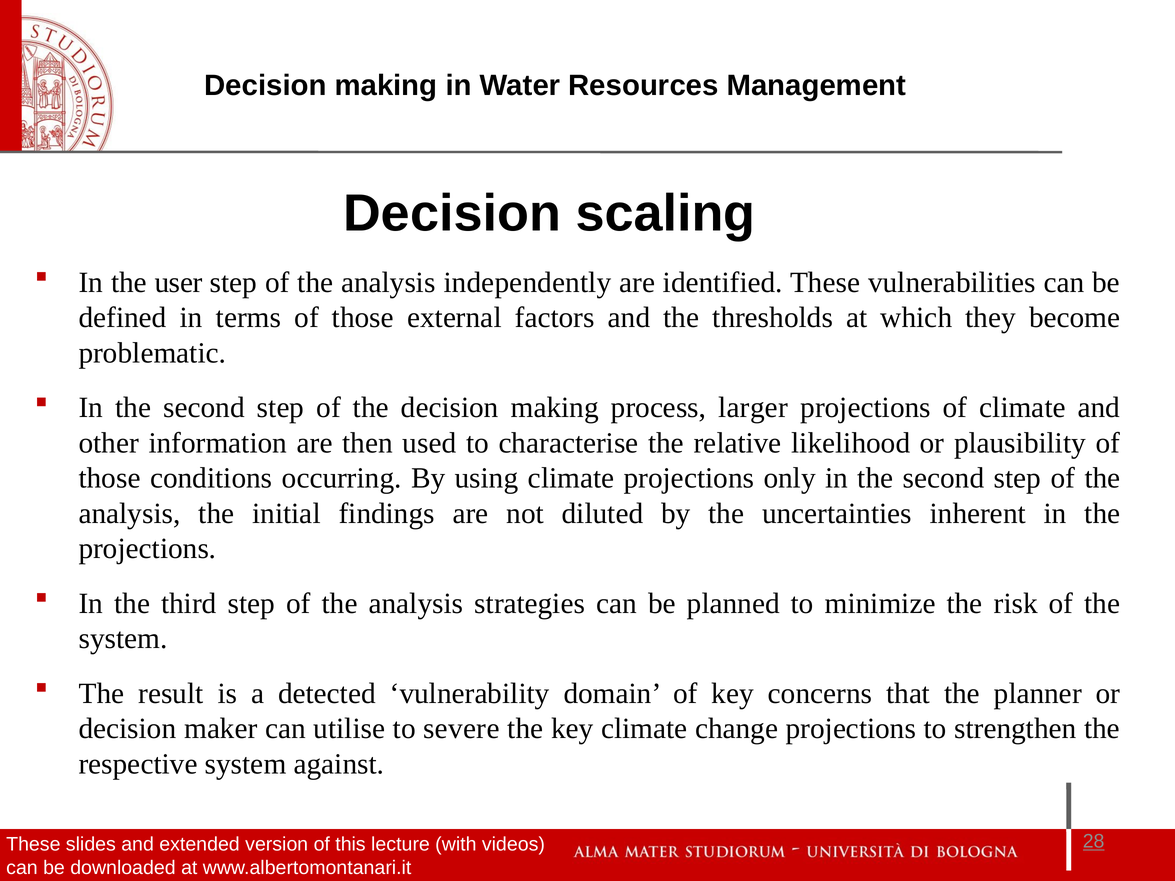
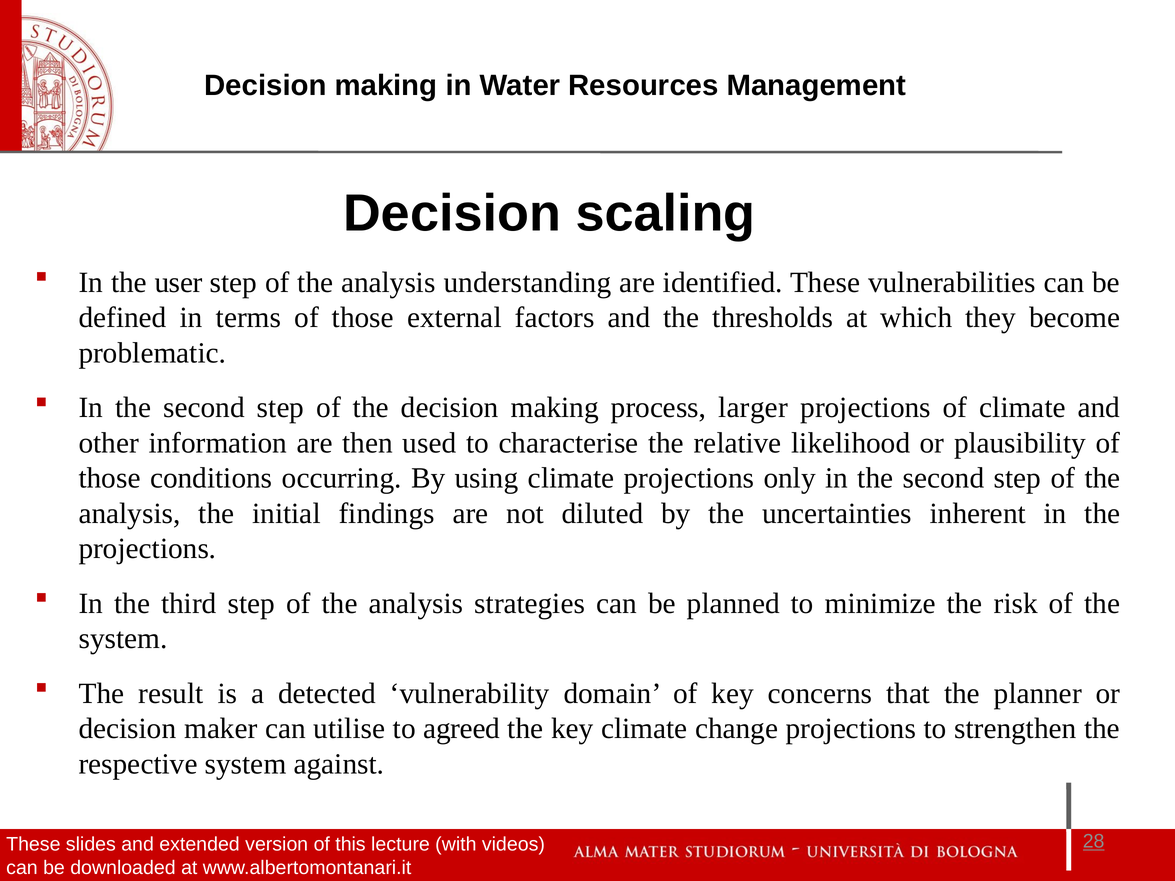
independently: independently -> understanding (527, 282)
severe: severe -> agreed (462, 729)
